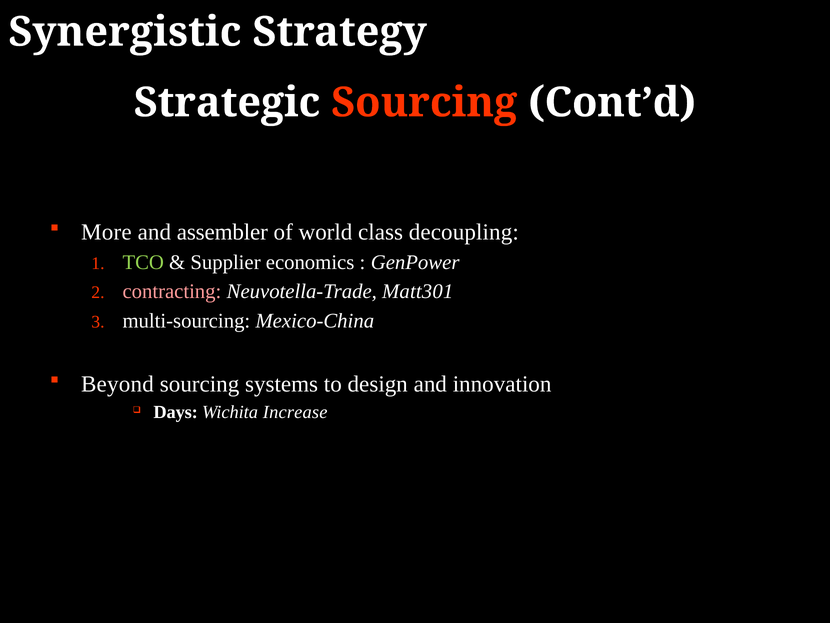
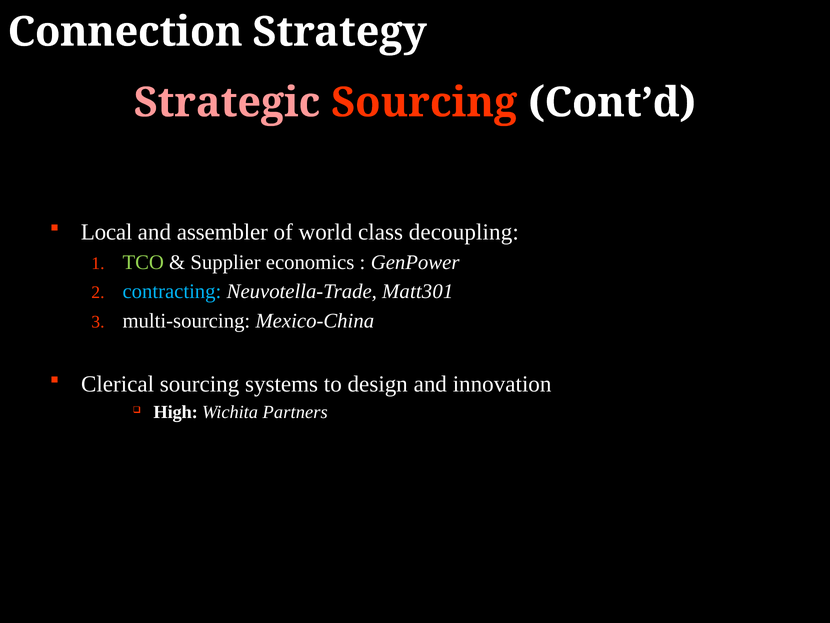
Synergistic: Synergistic -> Connection (125, 32)
Strategic colour: white -> pink (227, 103)
More: More -> Local (107, 232)
contracting colour: pink -> light blue (172, 291)
Beyond: Beyond -> Clerical (118, 384)
Days: Days -> High (176, 412)
Increase: Increase -> Partners (295, 412)
